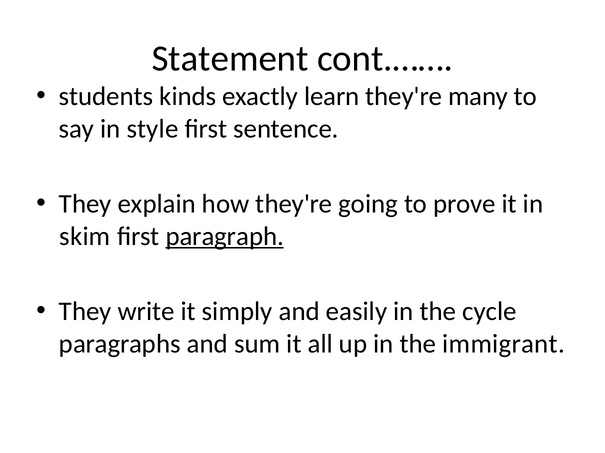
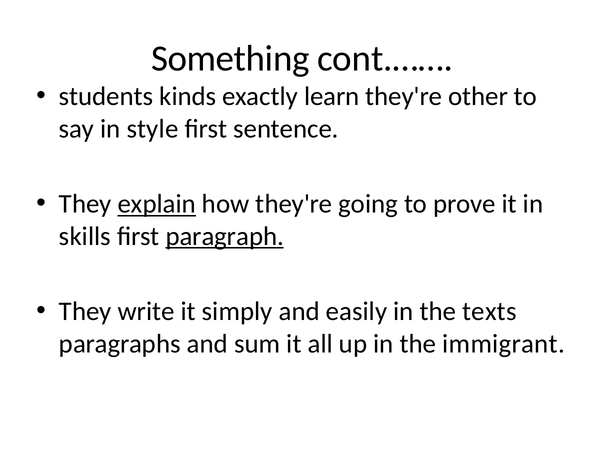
Statement: Statement -> Something (230, 59)
many: many -> other (478, 97)
explain underline: none -> present (157, 204)
skim: skim -> skills (85, 237)
cycle: cycle -> texts (489, 312)
